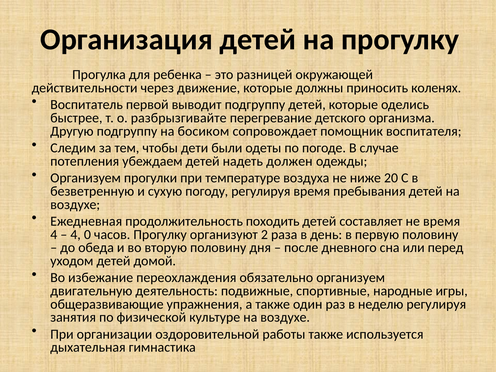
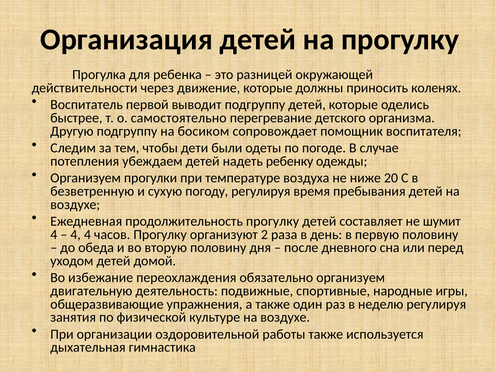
разбрызгивайте: разбрызгивайте -> самостоятельно (179, 118)
должен: должен -> ребенку (290, 161)
продолжительность походить: походить -> прогулку (273, 221)
не время: время -> шумит (442, 221)
4 0: 0 -> 4 (87, 234)
